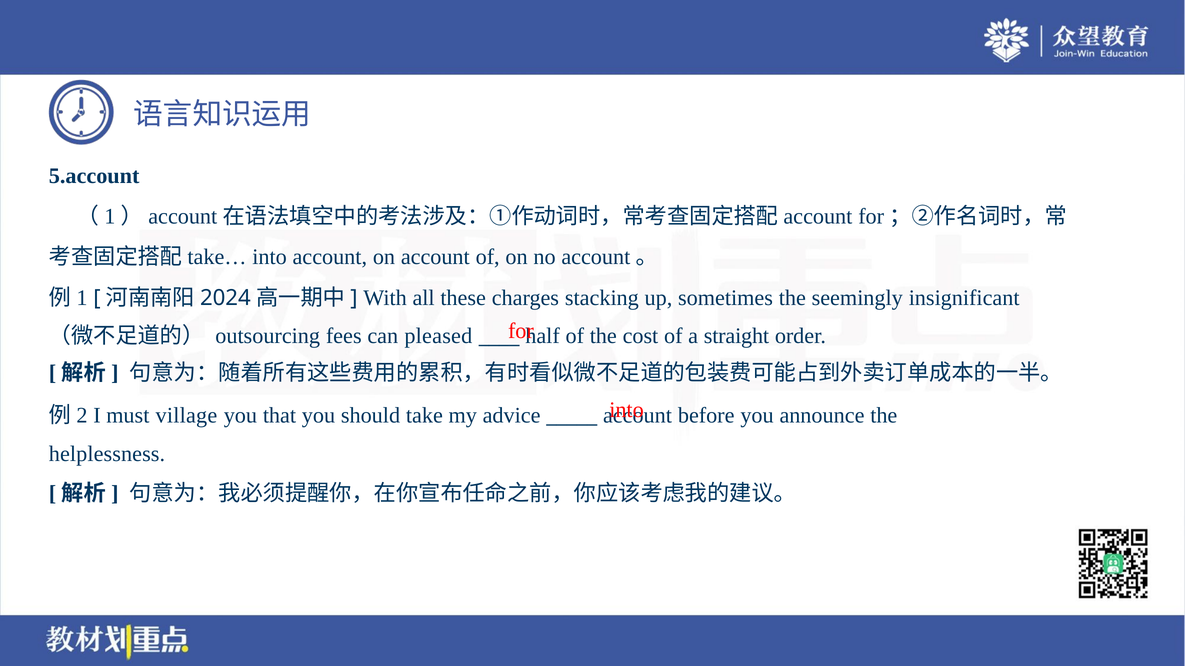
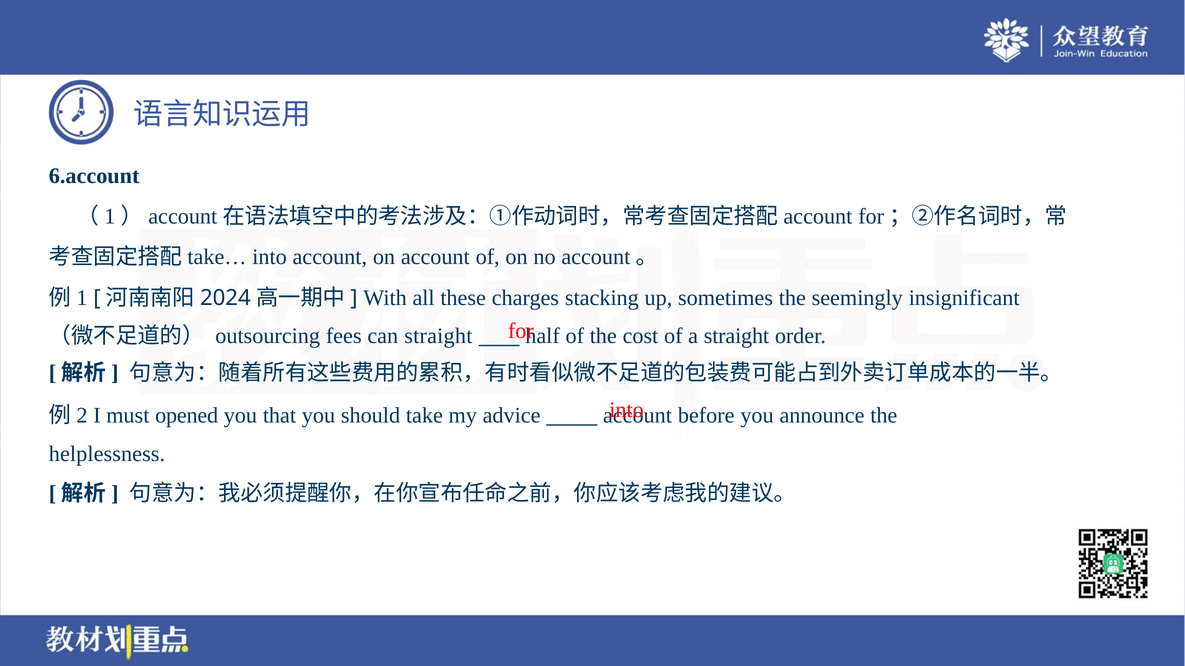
5.account: 5.account -> 6.account (94, 176)
can pleased: pleased -> straight (438, 336)
village: village -> opened (187, 416)
